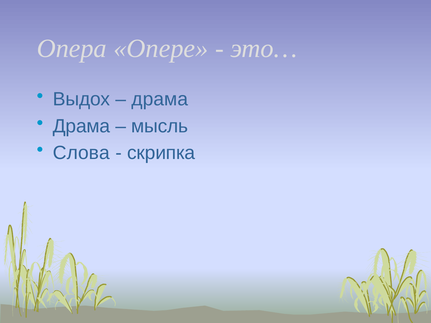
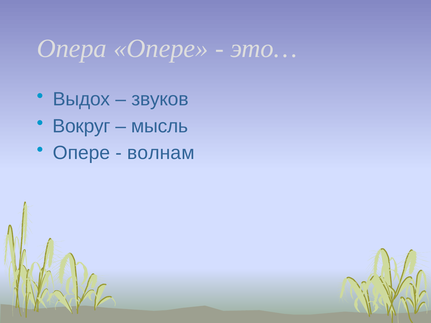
драма: драма -> звуков (160, 99)
Драма: Драма -> Вокруг (82, 126)
Слова: Слова -> Опере (81, 153)
скрипка: скрипка -> волнам (161, 153)
